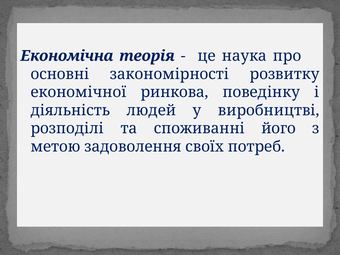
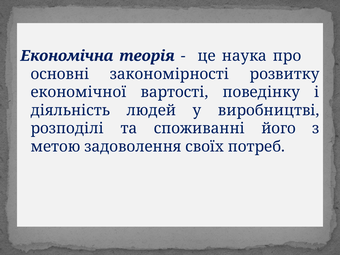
ринкова: ринкова -> вартості (175, 92)
